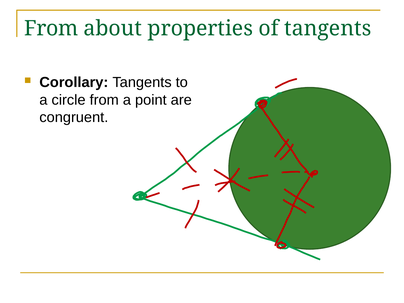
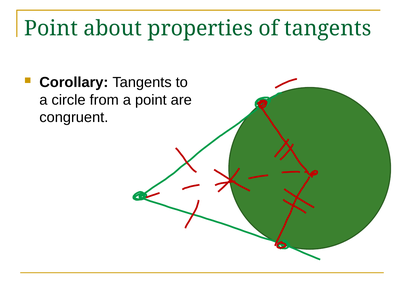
From: From -> Point (51, 29)
